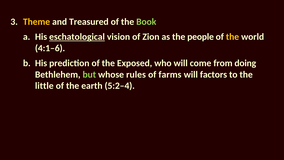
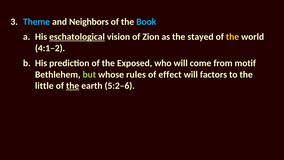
Theme colour: yellow -> light blue (37, 22)
Treasured: Treasured -> Neighbors (89, 22)
Book colour: light green -> light blue (146, 22)
people: people -> stayed (201, 37)
4:1–6: 4:1–6 -> 4:1–2 (50, 48)
doing: doing -> motif (245, 63)
farms: farms -> effect (170, 74)
the underline: none -> present (73, 86)
5:2–4: 5:2–4 -> 5:2–6 (120, 86)
